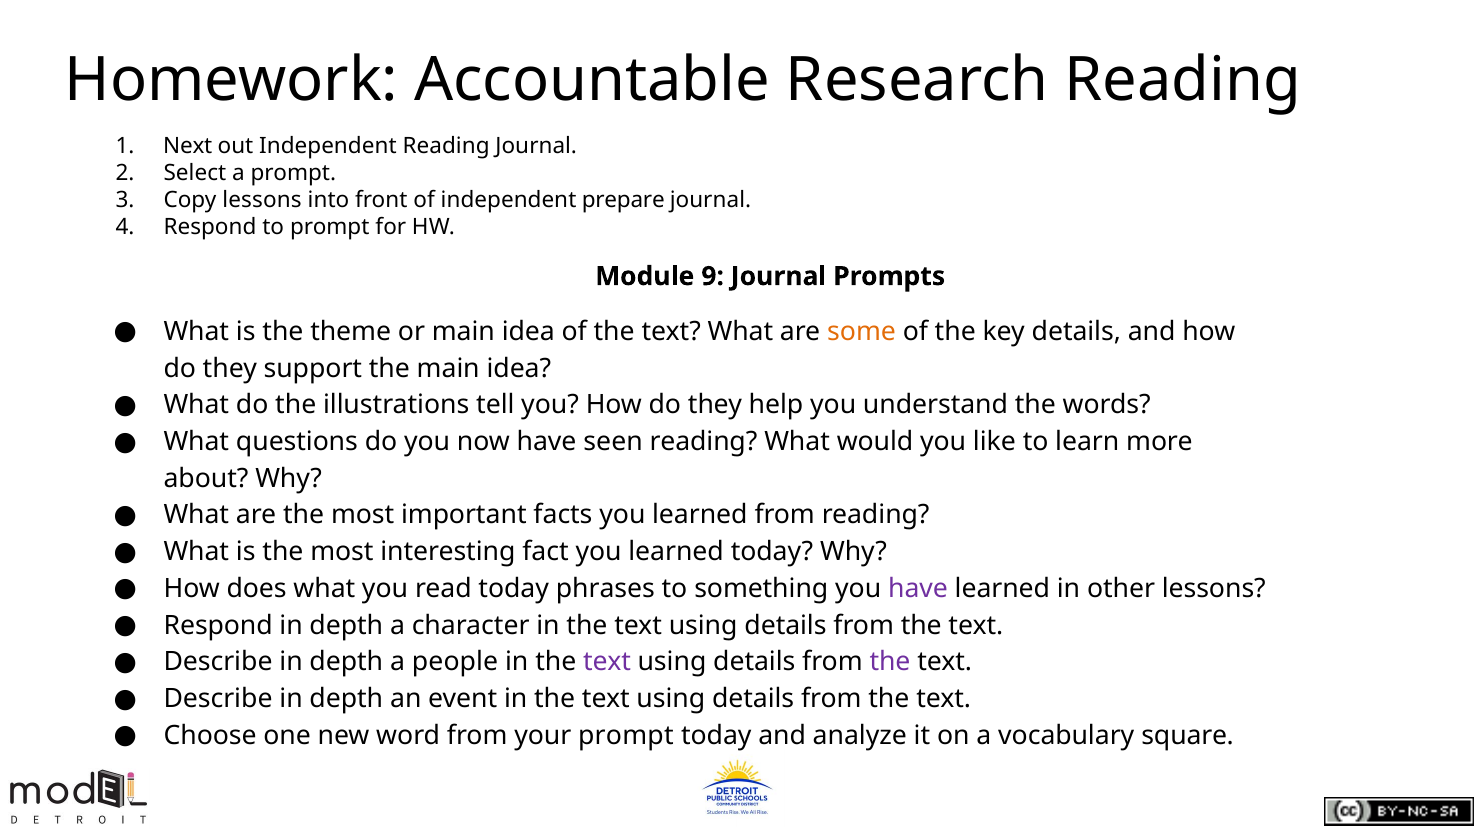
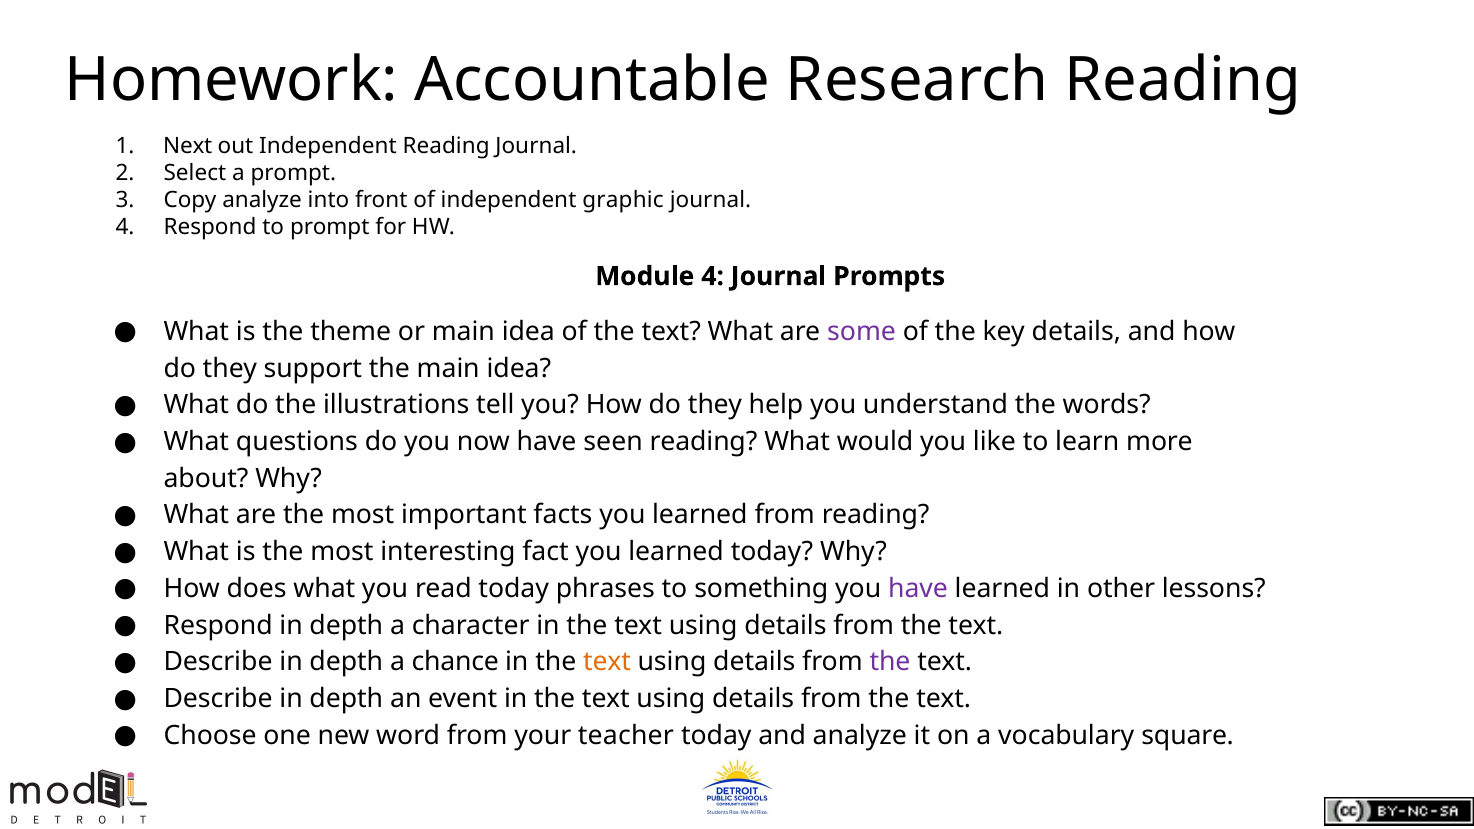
Copy lessons: lessons -> analyze (262, 200)
prepare: prepare -> graphic (623, 200)
Module 9: 9 -> 4 (713, 276)
some colour: orange -> purple (862, 332)
people: people -> chance (455, 662)
text colour: purple -> orange (607, 662)
your prompt: prompt -> teacher (626, 736)
